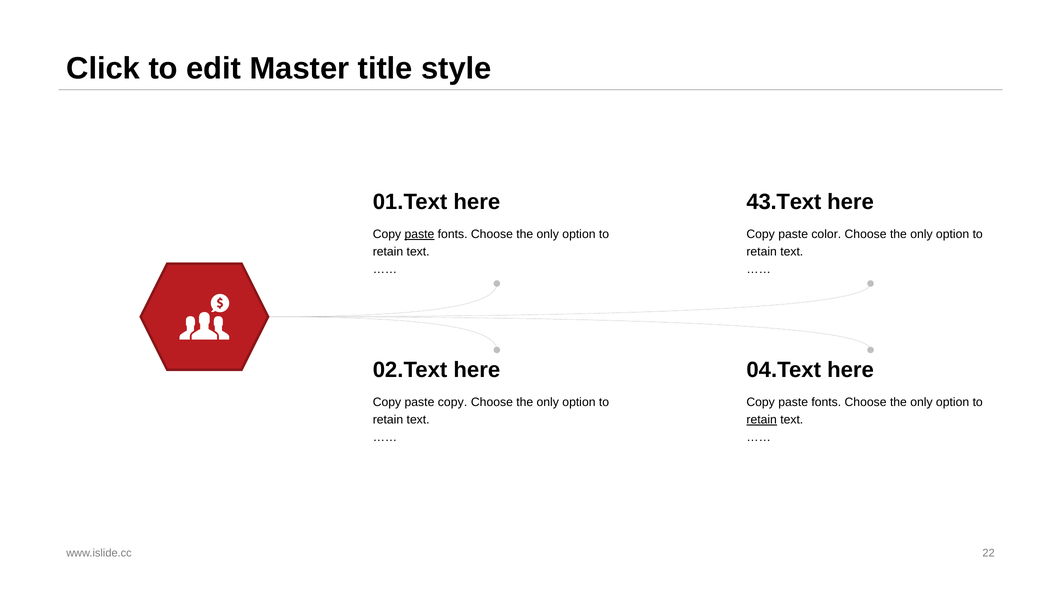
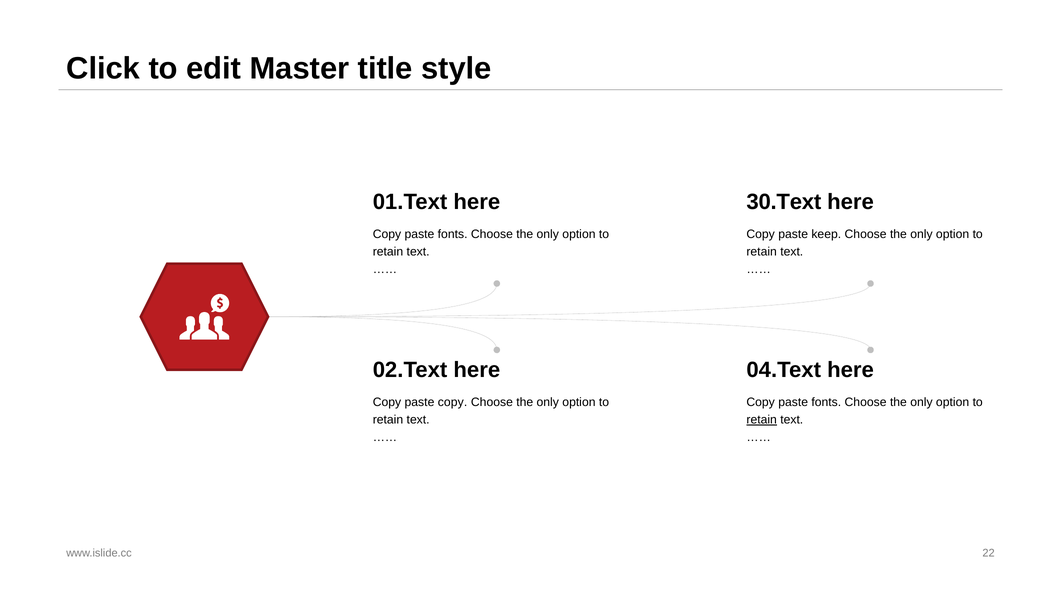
43.Text: 43.Text -> 30.Text (784, 202)
paste underline: present -> none (419, 234)
color: color -> keep (826, 234)
